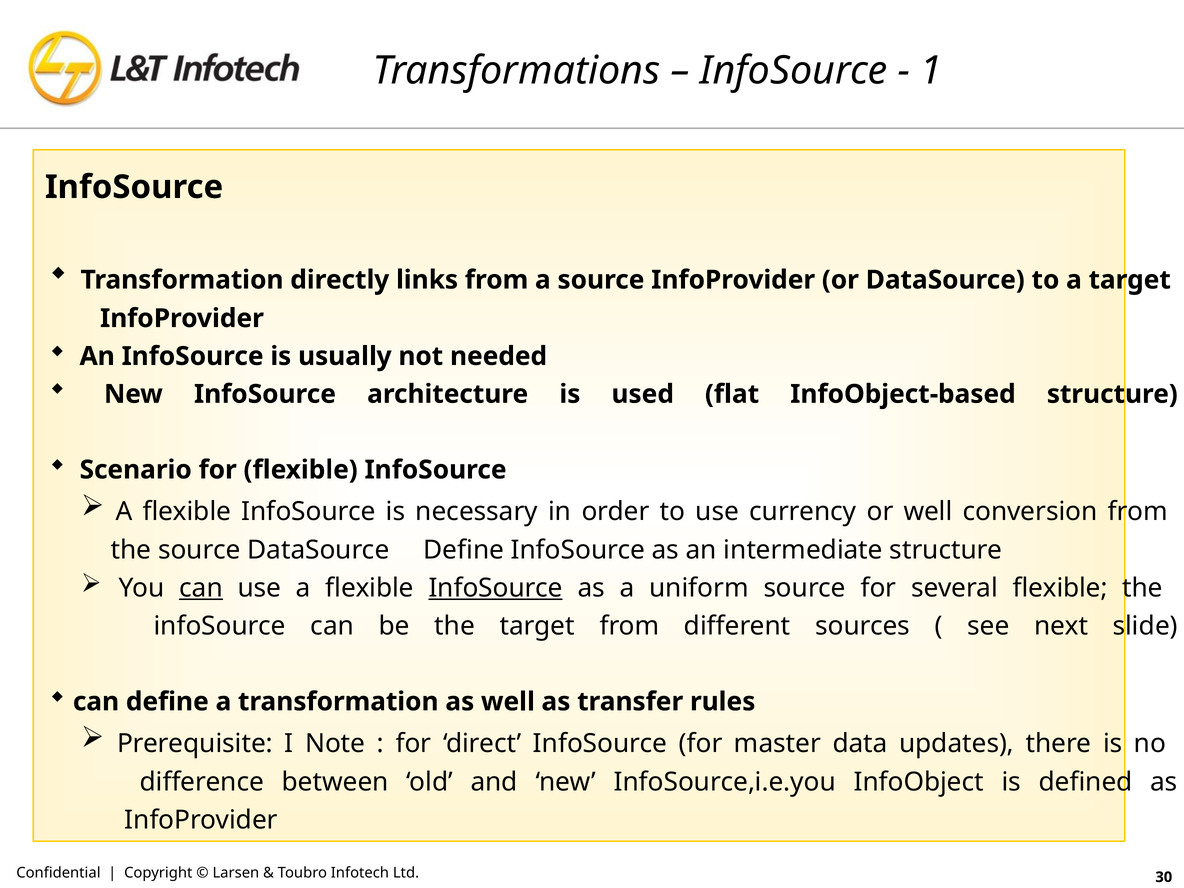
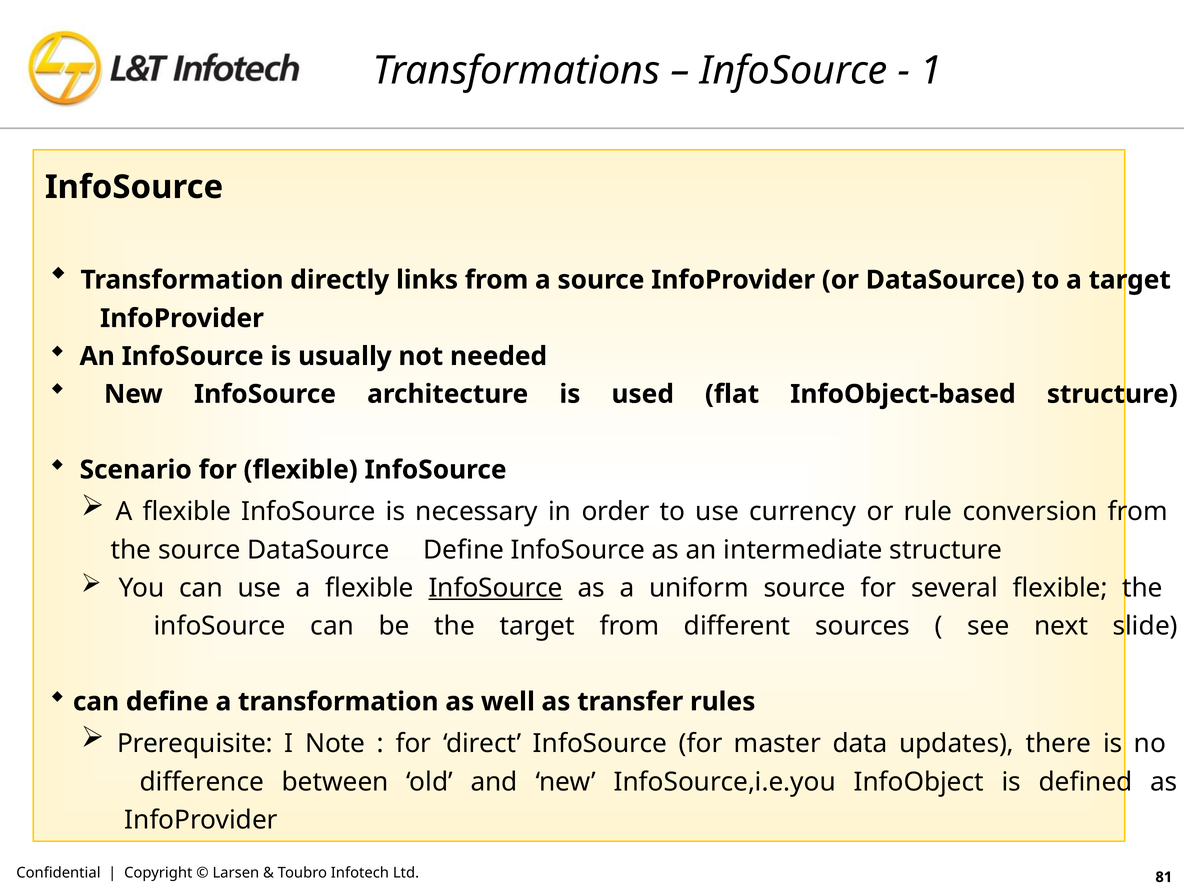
or well: well -> rule (928, 512)
can underline: present -> none (201, 588)
30: 30 -> 81 (1164, 877)
